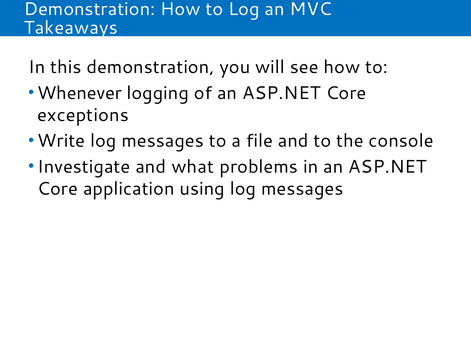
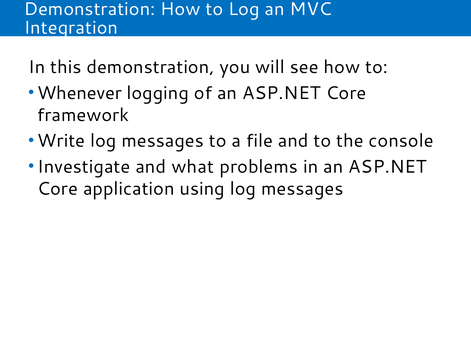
Takeaways: Takeaways -> Integration (71, 28)
exceptions: exceptions -> framework (83, 115)
